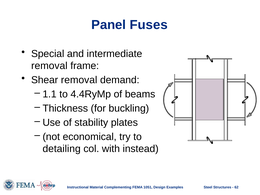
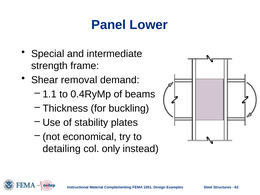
Fuses: Fuses -> Lower (149, 25)
removal: removal -> strength (49, 66)
4.4RyMp: 4.4RyMp -> 0.4RyMp (91, 94)
with: with -> only (111, 149)
